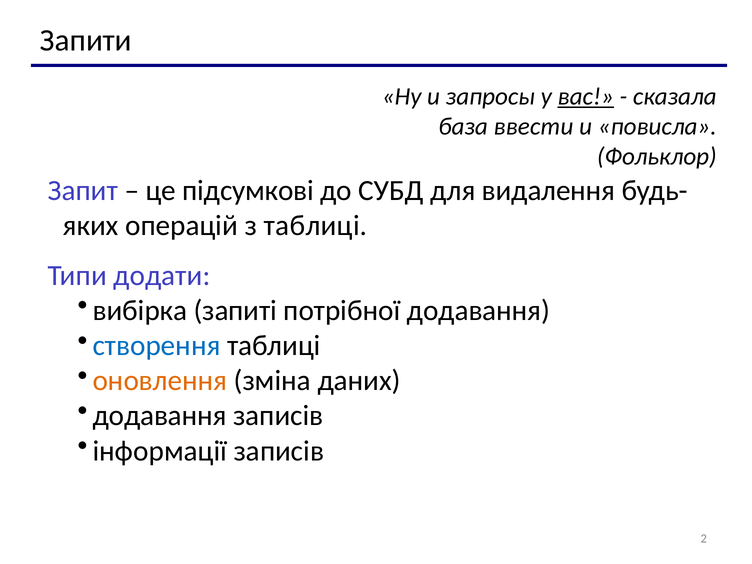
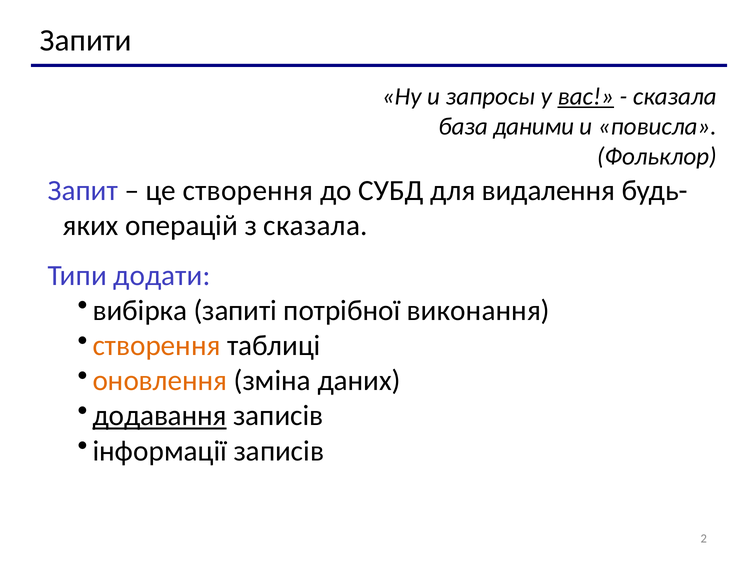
ввести: ввести -> даними (534, 126)
це підсумкові: підсумкові -> створення (248, 191)
з таблиці: таблиці -> сказала (316, 226)
потрібної додавання: додавання -> виконання (478, 310)
створення colour: blue -> orange (157, 346)
додавання underline: none -> present (160, 416)
